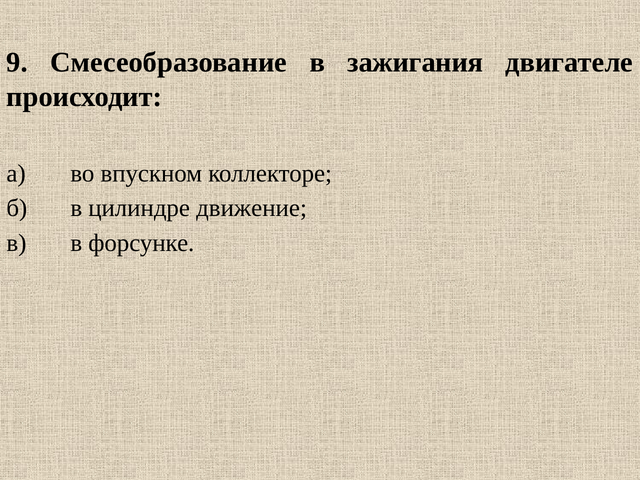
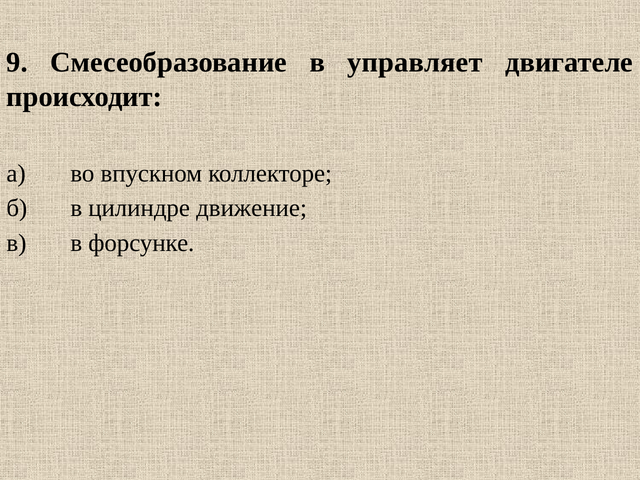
зажигания: зажигания -> управляет (415, 63)
